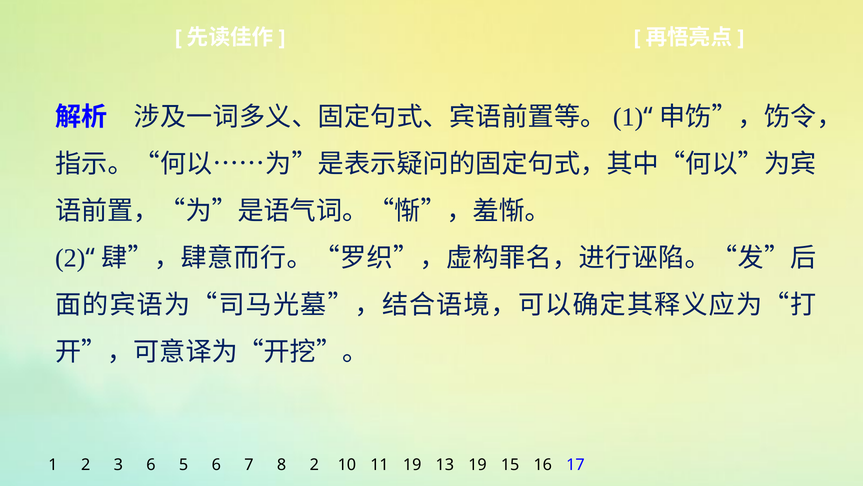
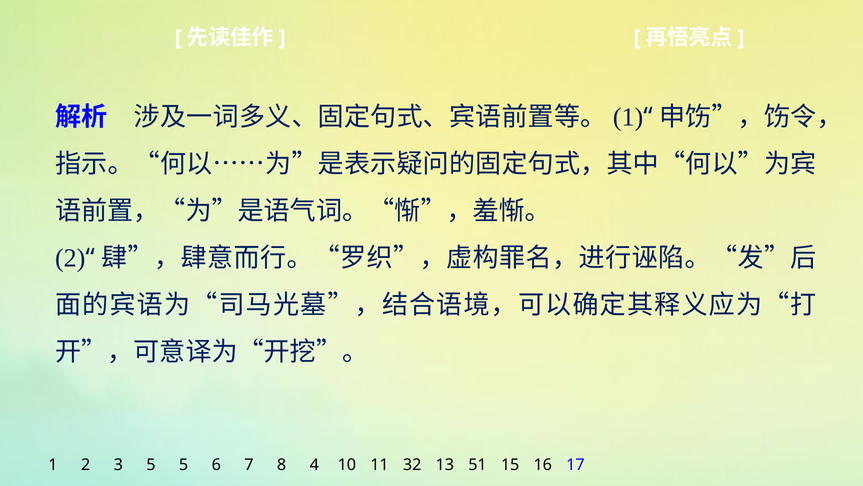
3 6: 6 -> 5 (151, 465)
8 2: 2 -> 4 (314, 465)
11 19: 19 -> 32 (412, 465)
13 19: 19 -> 51 (478, 465)
